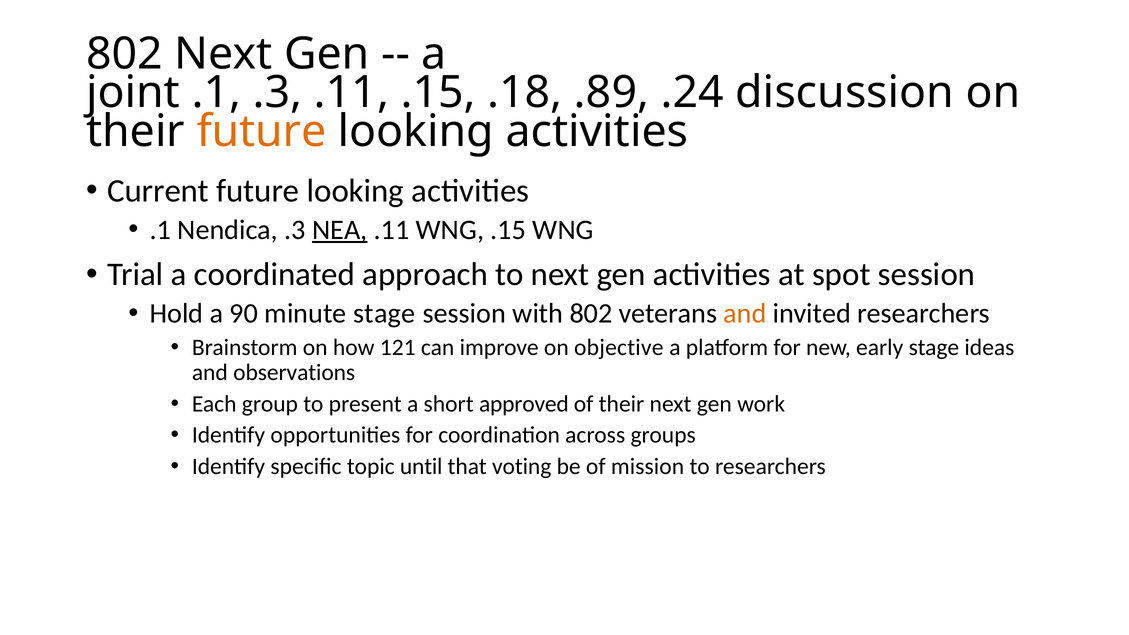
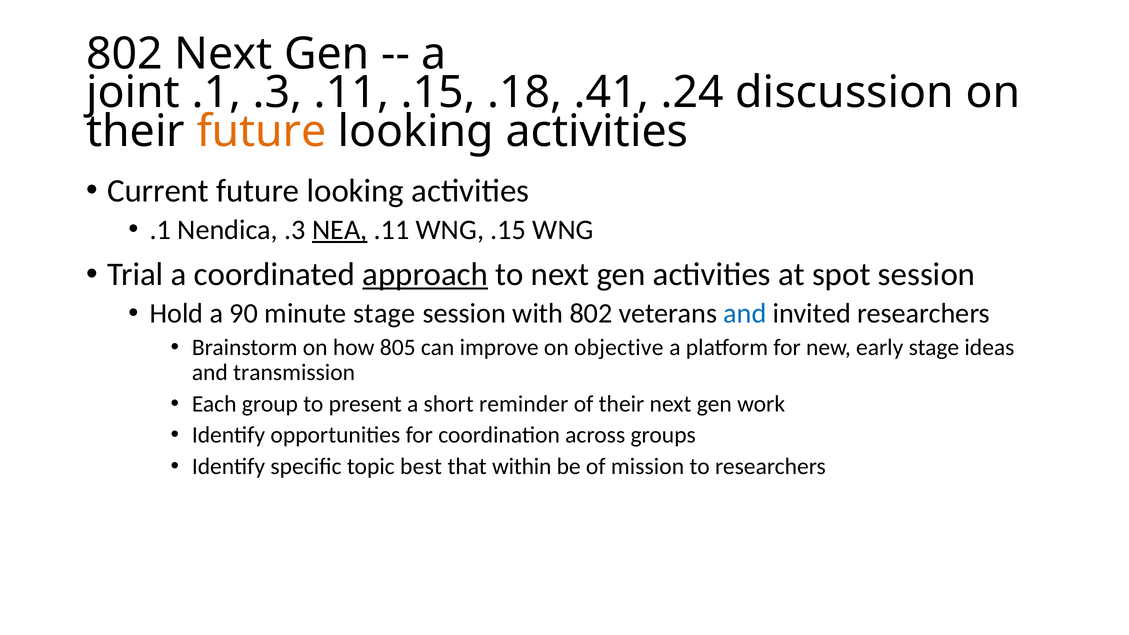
.89: .89 -> .41 (612, 93)
approach underline: none -> present (425, 275)
and colour: orange -> blue (745, 313)
121: 121 -> 805 (398, 347)
observations: observations -> transmission (294, 373)
approved: approved -> reminder (524, 404)
until: until -> best (421, 467)
voting: voting -> within (522, 467)
